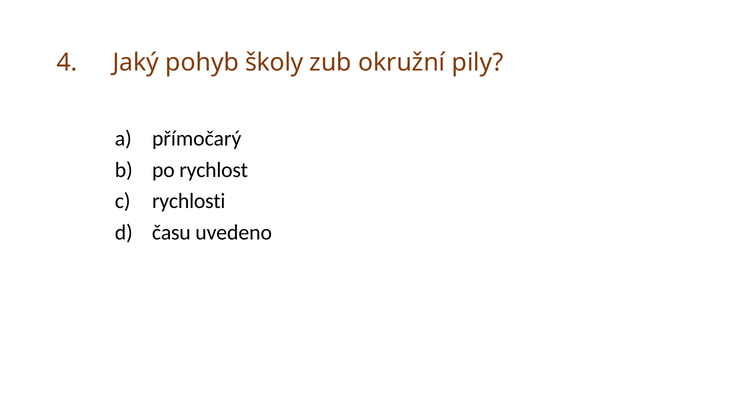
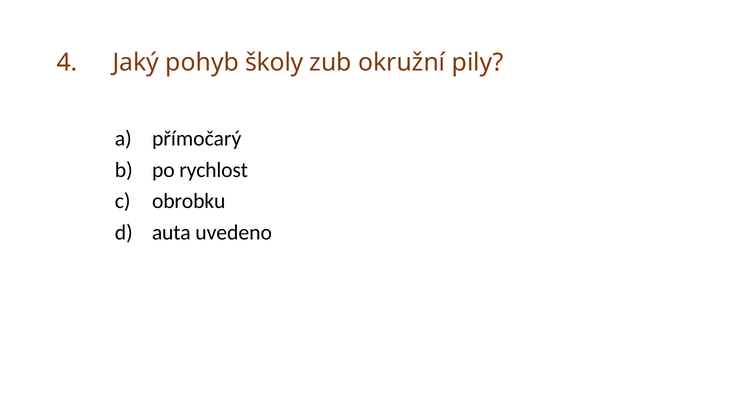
rychlosti: rychlosti -> obrobku (189, 201)
času: času -> auta (171, 232)
